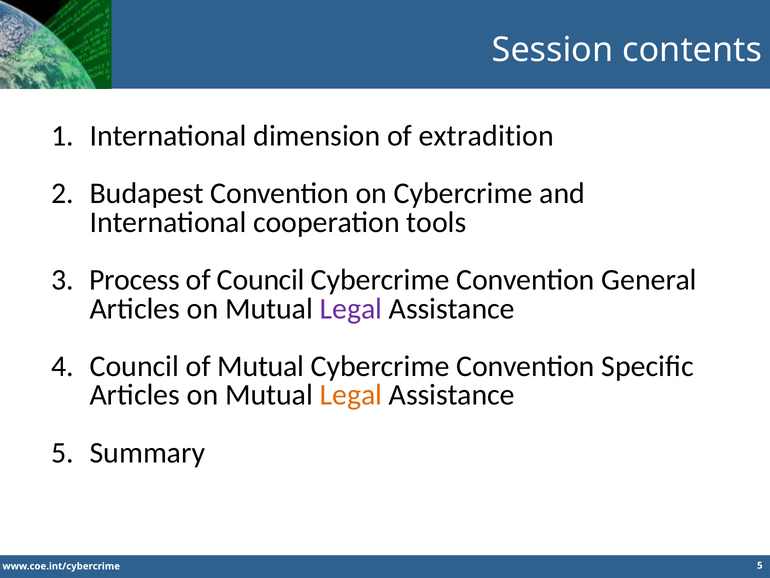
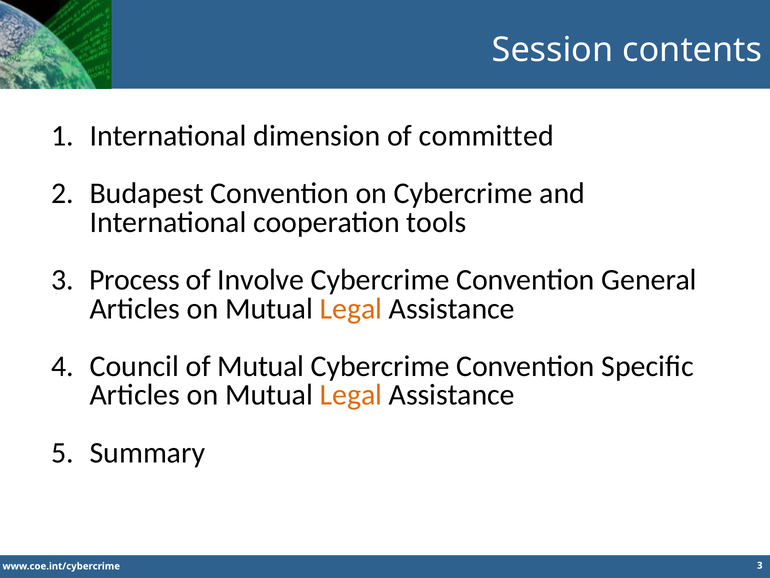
extradition: extradition -> committed (486, 136)
of Council: Council -> Involve (261, 280)
Legal colour: purple -> orange (351, 308)
5: 5 -> 3 (760, 565)
